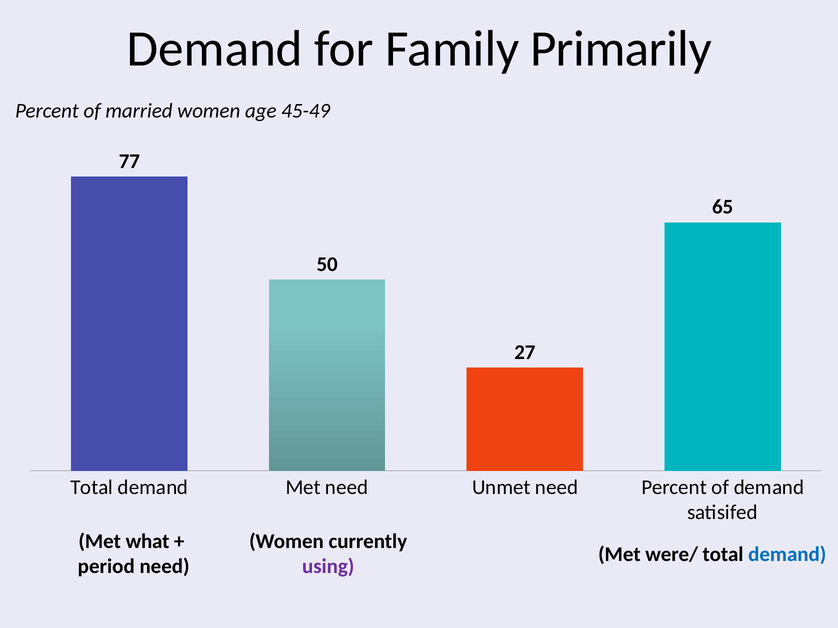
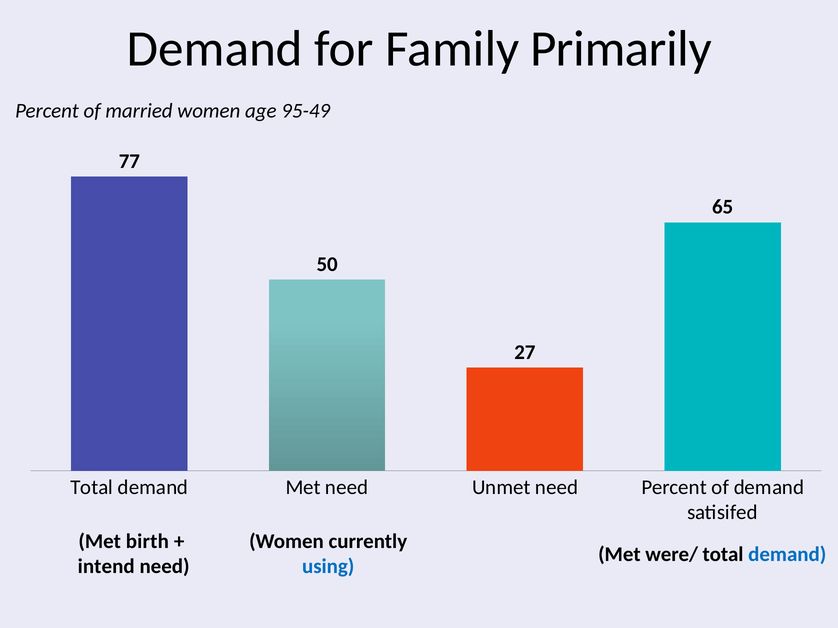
45-49: 45-49 -> 95-49 (306, 111)
what: what -> birth (147, 542)
period: period -> intend (106, 567)
using colour: purple -> blue (328, 567)
